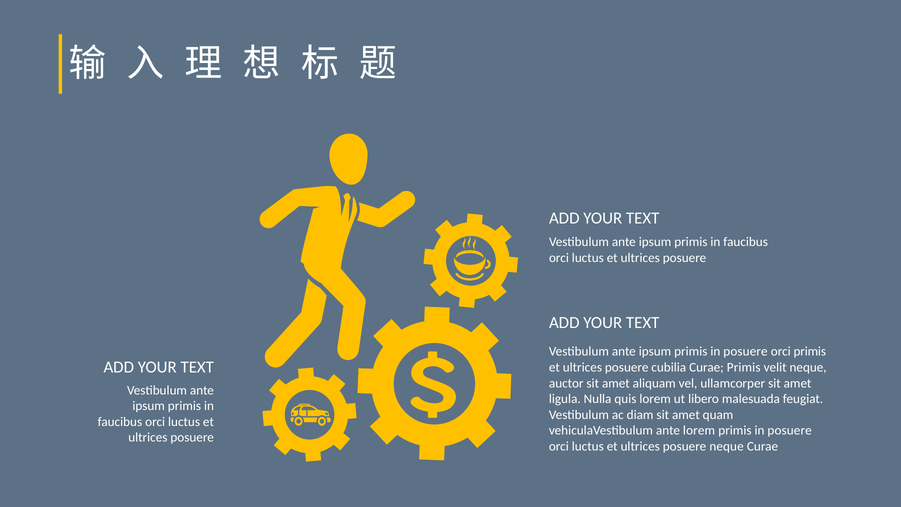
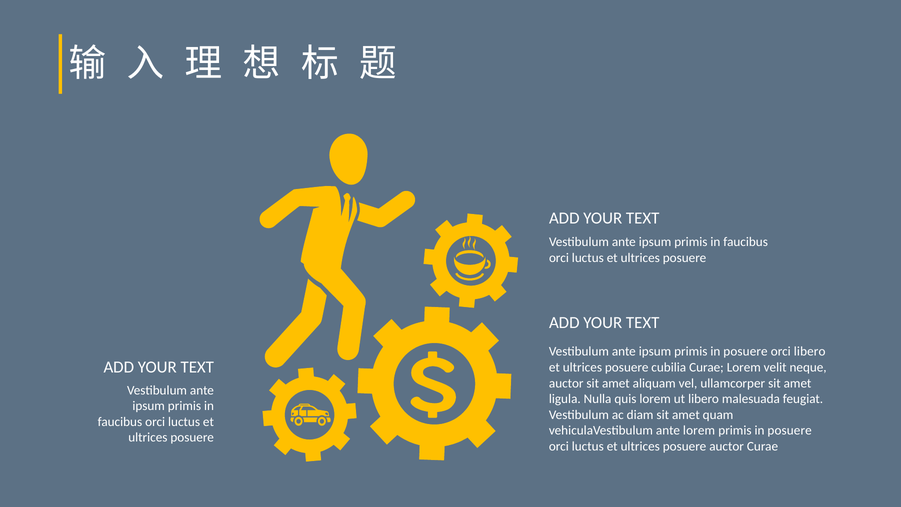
orci primis: primis -> libero (810, 352)
Curae Primis: Primis -> Lorem (744, 367)
posuere neque: neque -> auctor (727, 446)
